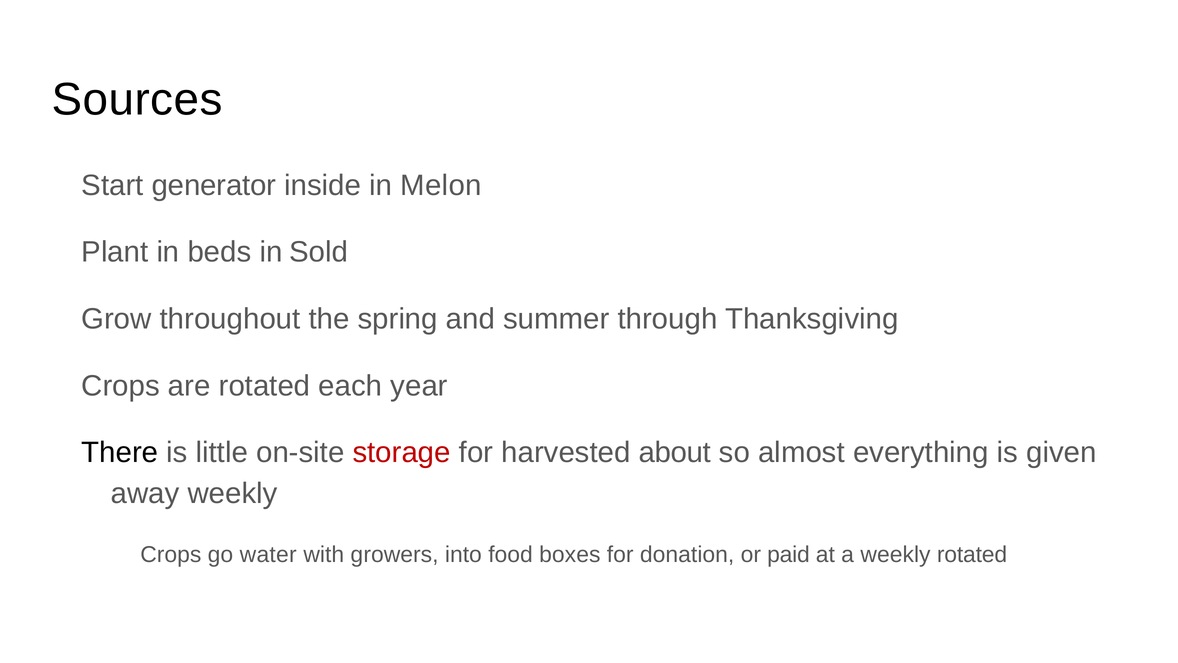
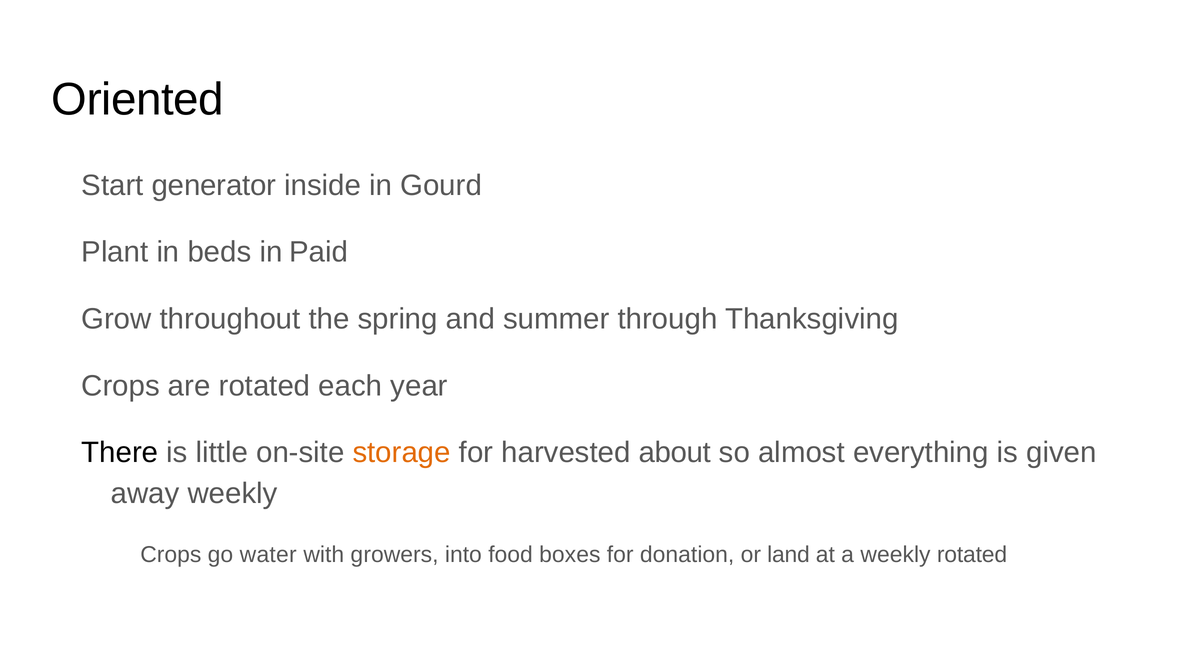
Sources: Sources -> Oriented (138, 100)
Melon: Melon -> Gourd (441, 185)
Sold: Sold -> Paid (319, 252)
storage colour: red -> orange (402, 452)
paid: paid -> land (789, 554)
